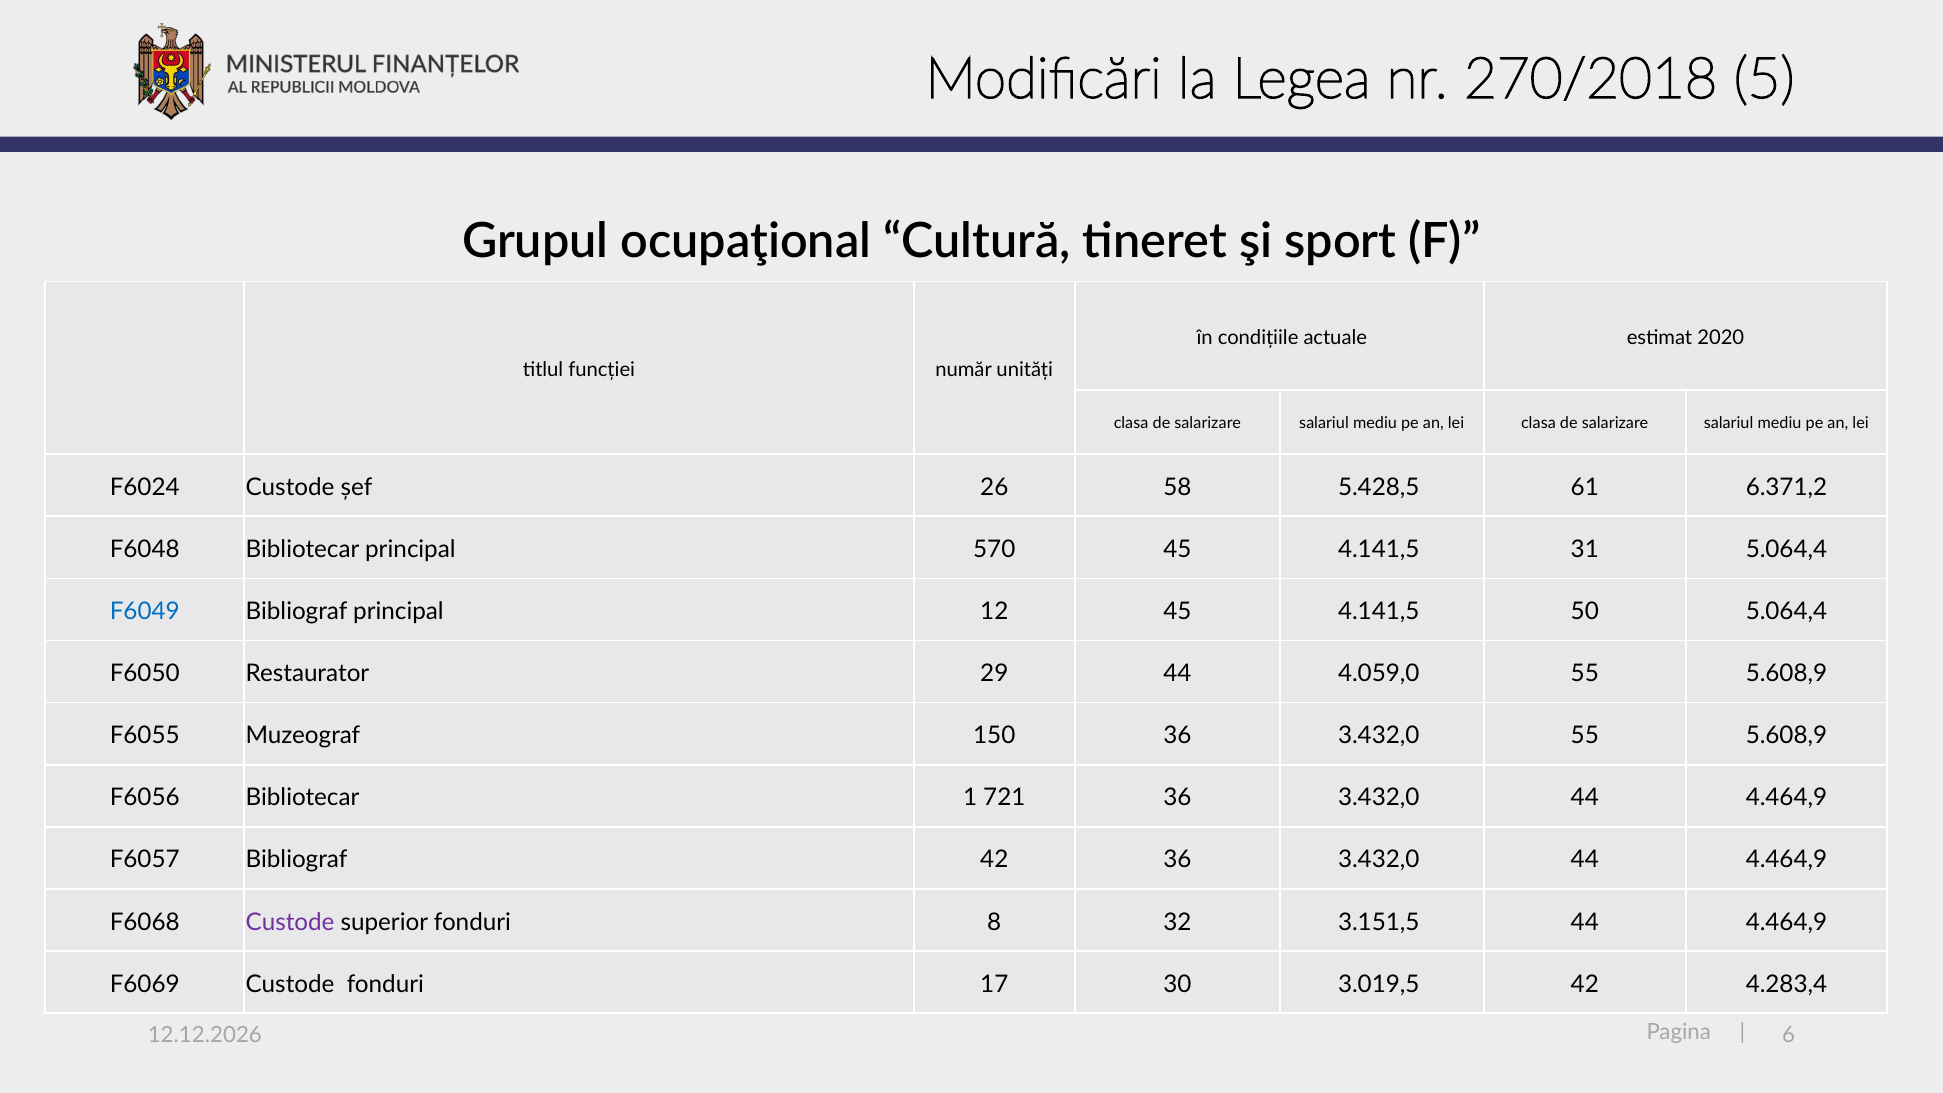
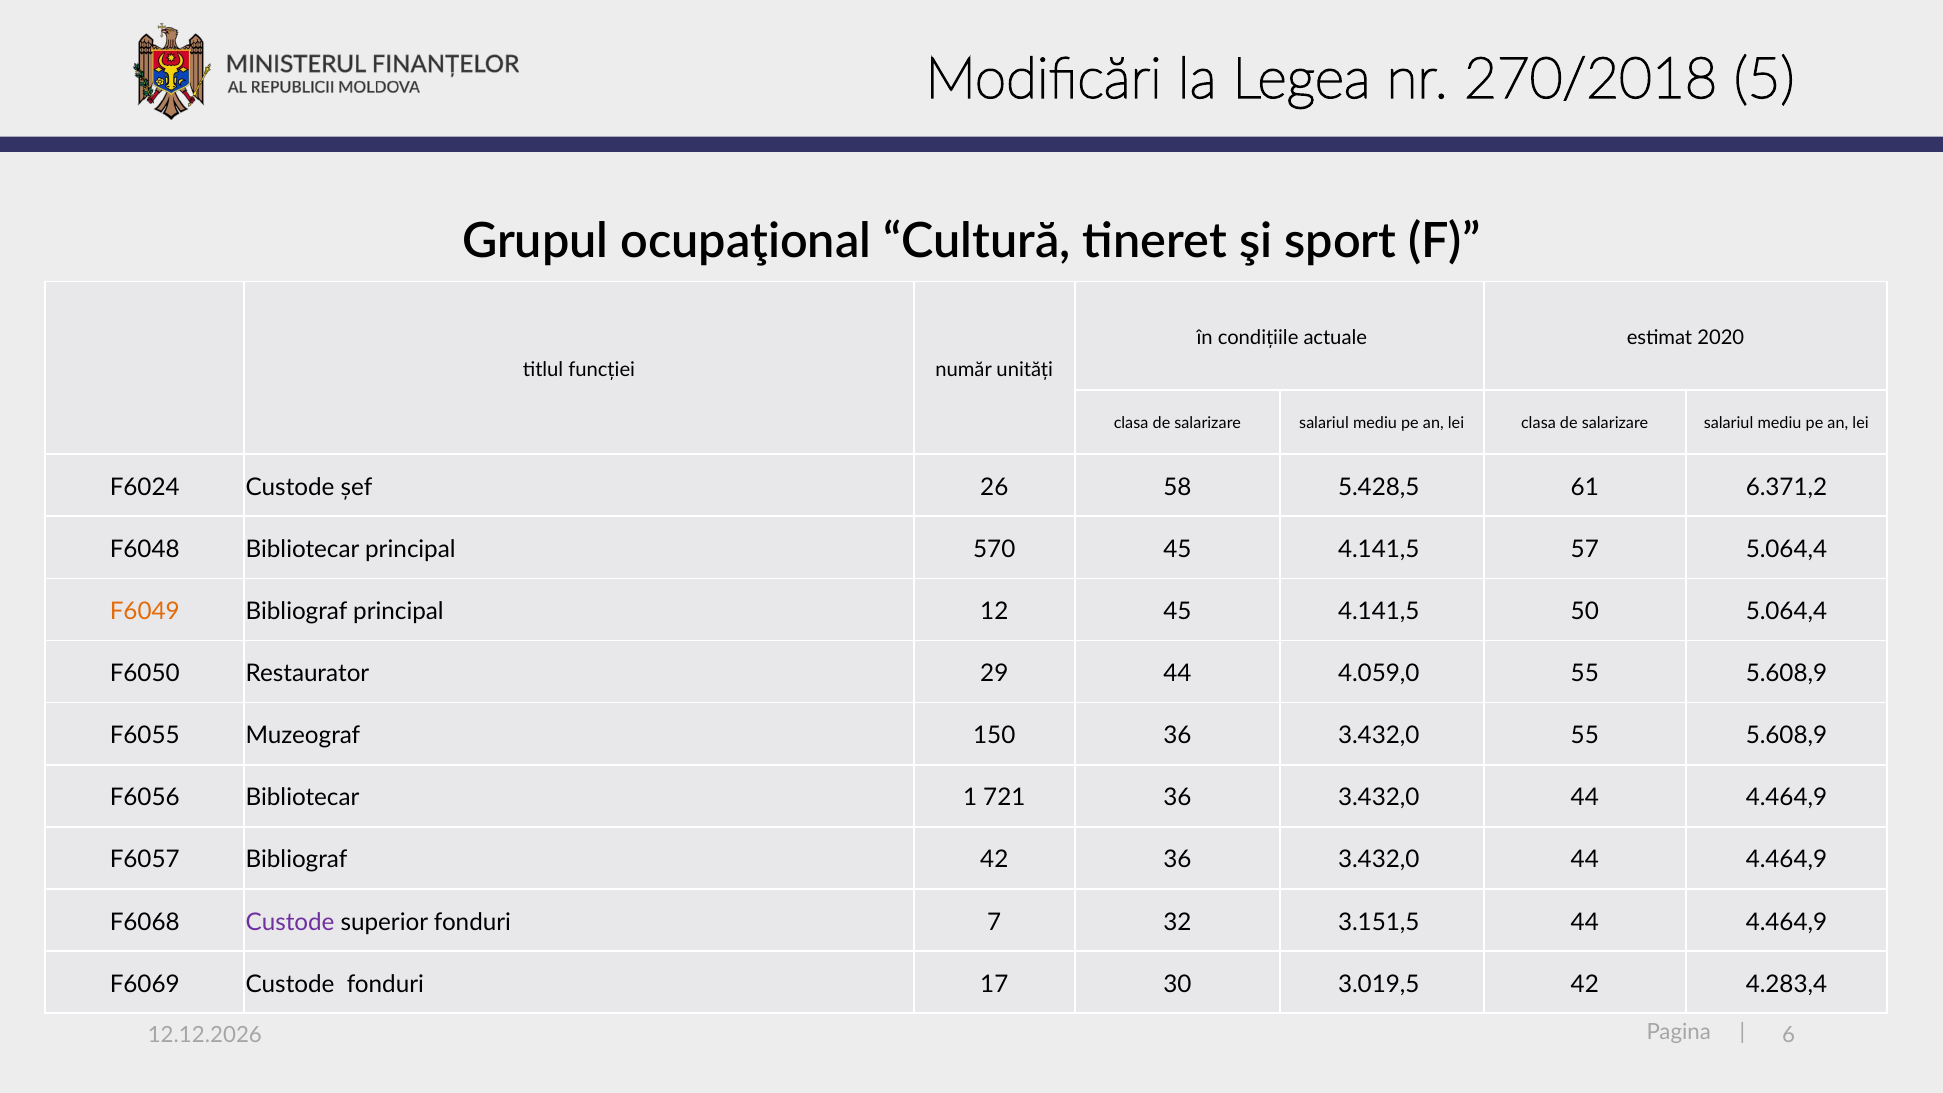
31: 31 -> 57 (1585, 550)
F6049 colour: blue -> orange (145, 612)
8: 8 -> 7 (994, 922)
